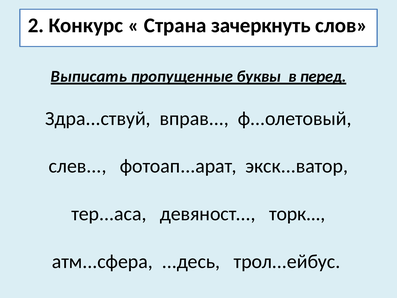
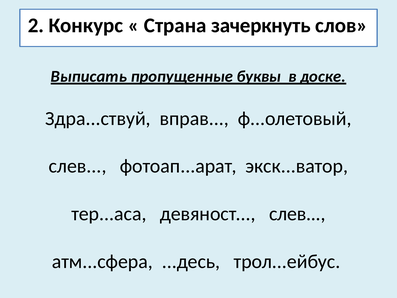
перед: перед -> доске (323, 76)
девяност торк: торк -> слев (297, 214)
